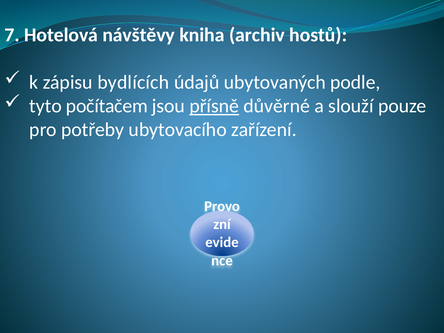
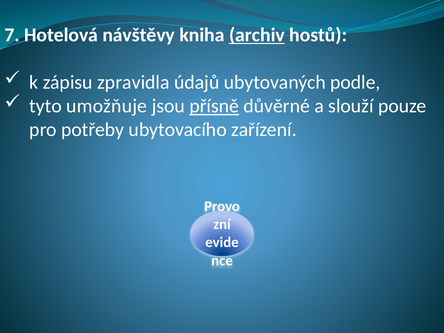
archiv underline: none -> present (257, 35)
bydlících: bydlících -> zpravidla (133, 82)
počítačem: počítačem -> umožňuje (107, 106)
